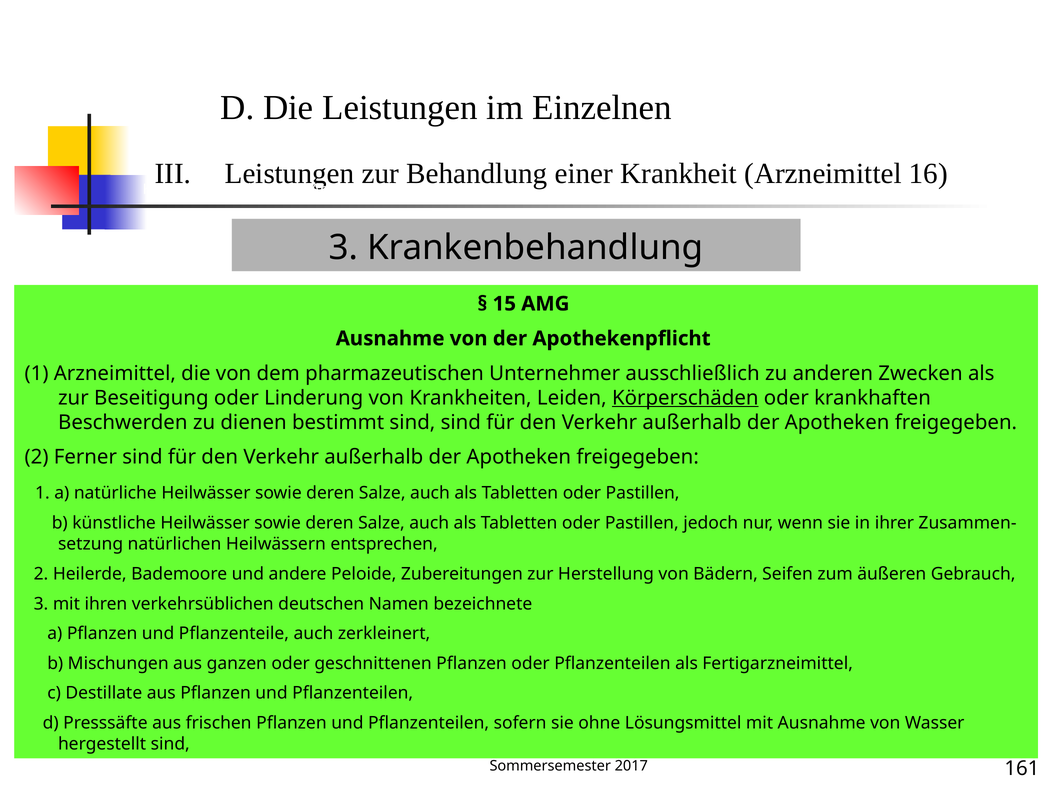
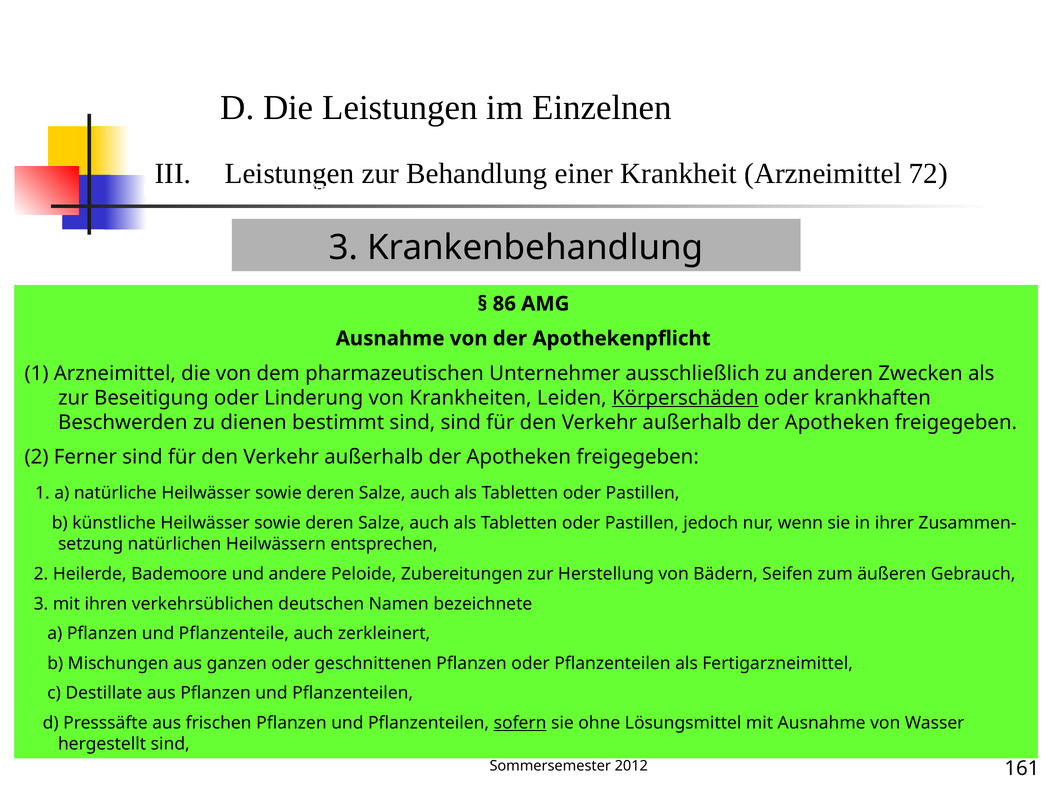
16: 16 -> 72 (928, 173)
15: 15 -> 86 (504, 304)
sofern underline: none -> present (520, 722)
2017: 2017 -> 2012 (631, 766)
